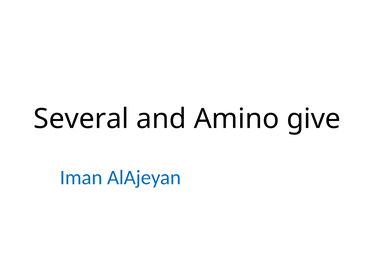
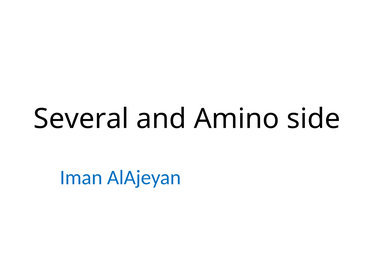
give: give -> side (314, 119)
